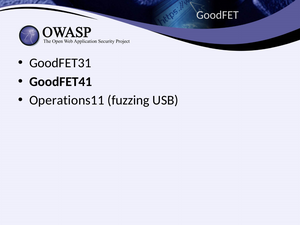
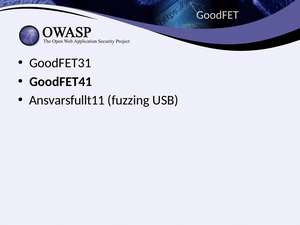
Operations11: Operations11 -> Ansvarsfullt11 (67, 100)
